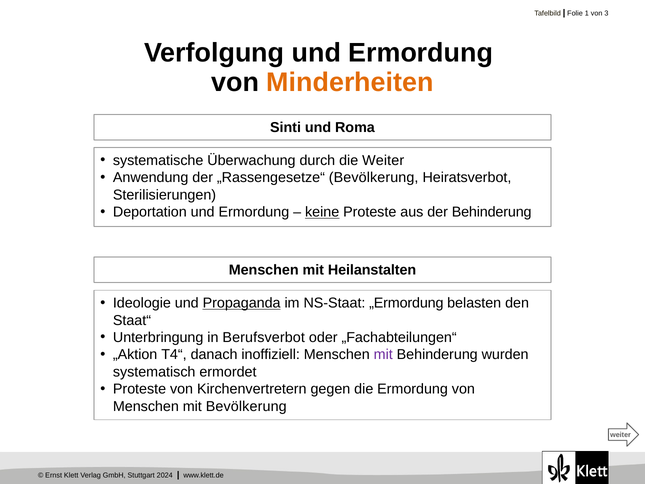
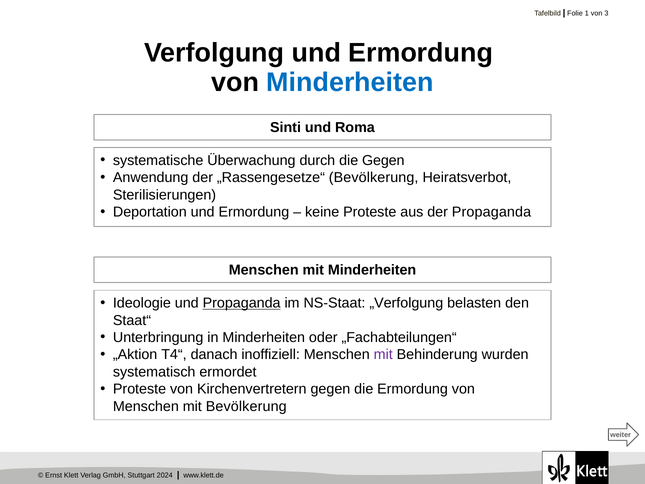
Minderheiten colour: orange -> blue (350, 82)
die Weiter: Weiter -> Gegen (383, 160)
keine underline: present -> none (322, 212)
der Behinderung: Behinderung -> Propaganda (492, 212)
mit Heilanstalten: Heilanstalten -> Minderheiten (372, 270)
„Ermordung: „Ermordung -> „Verfolgung (406, 303)
in Berufsverbot: Berufsverbot -> Minderheiten (264, 337)
